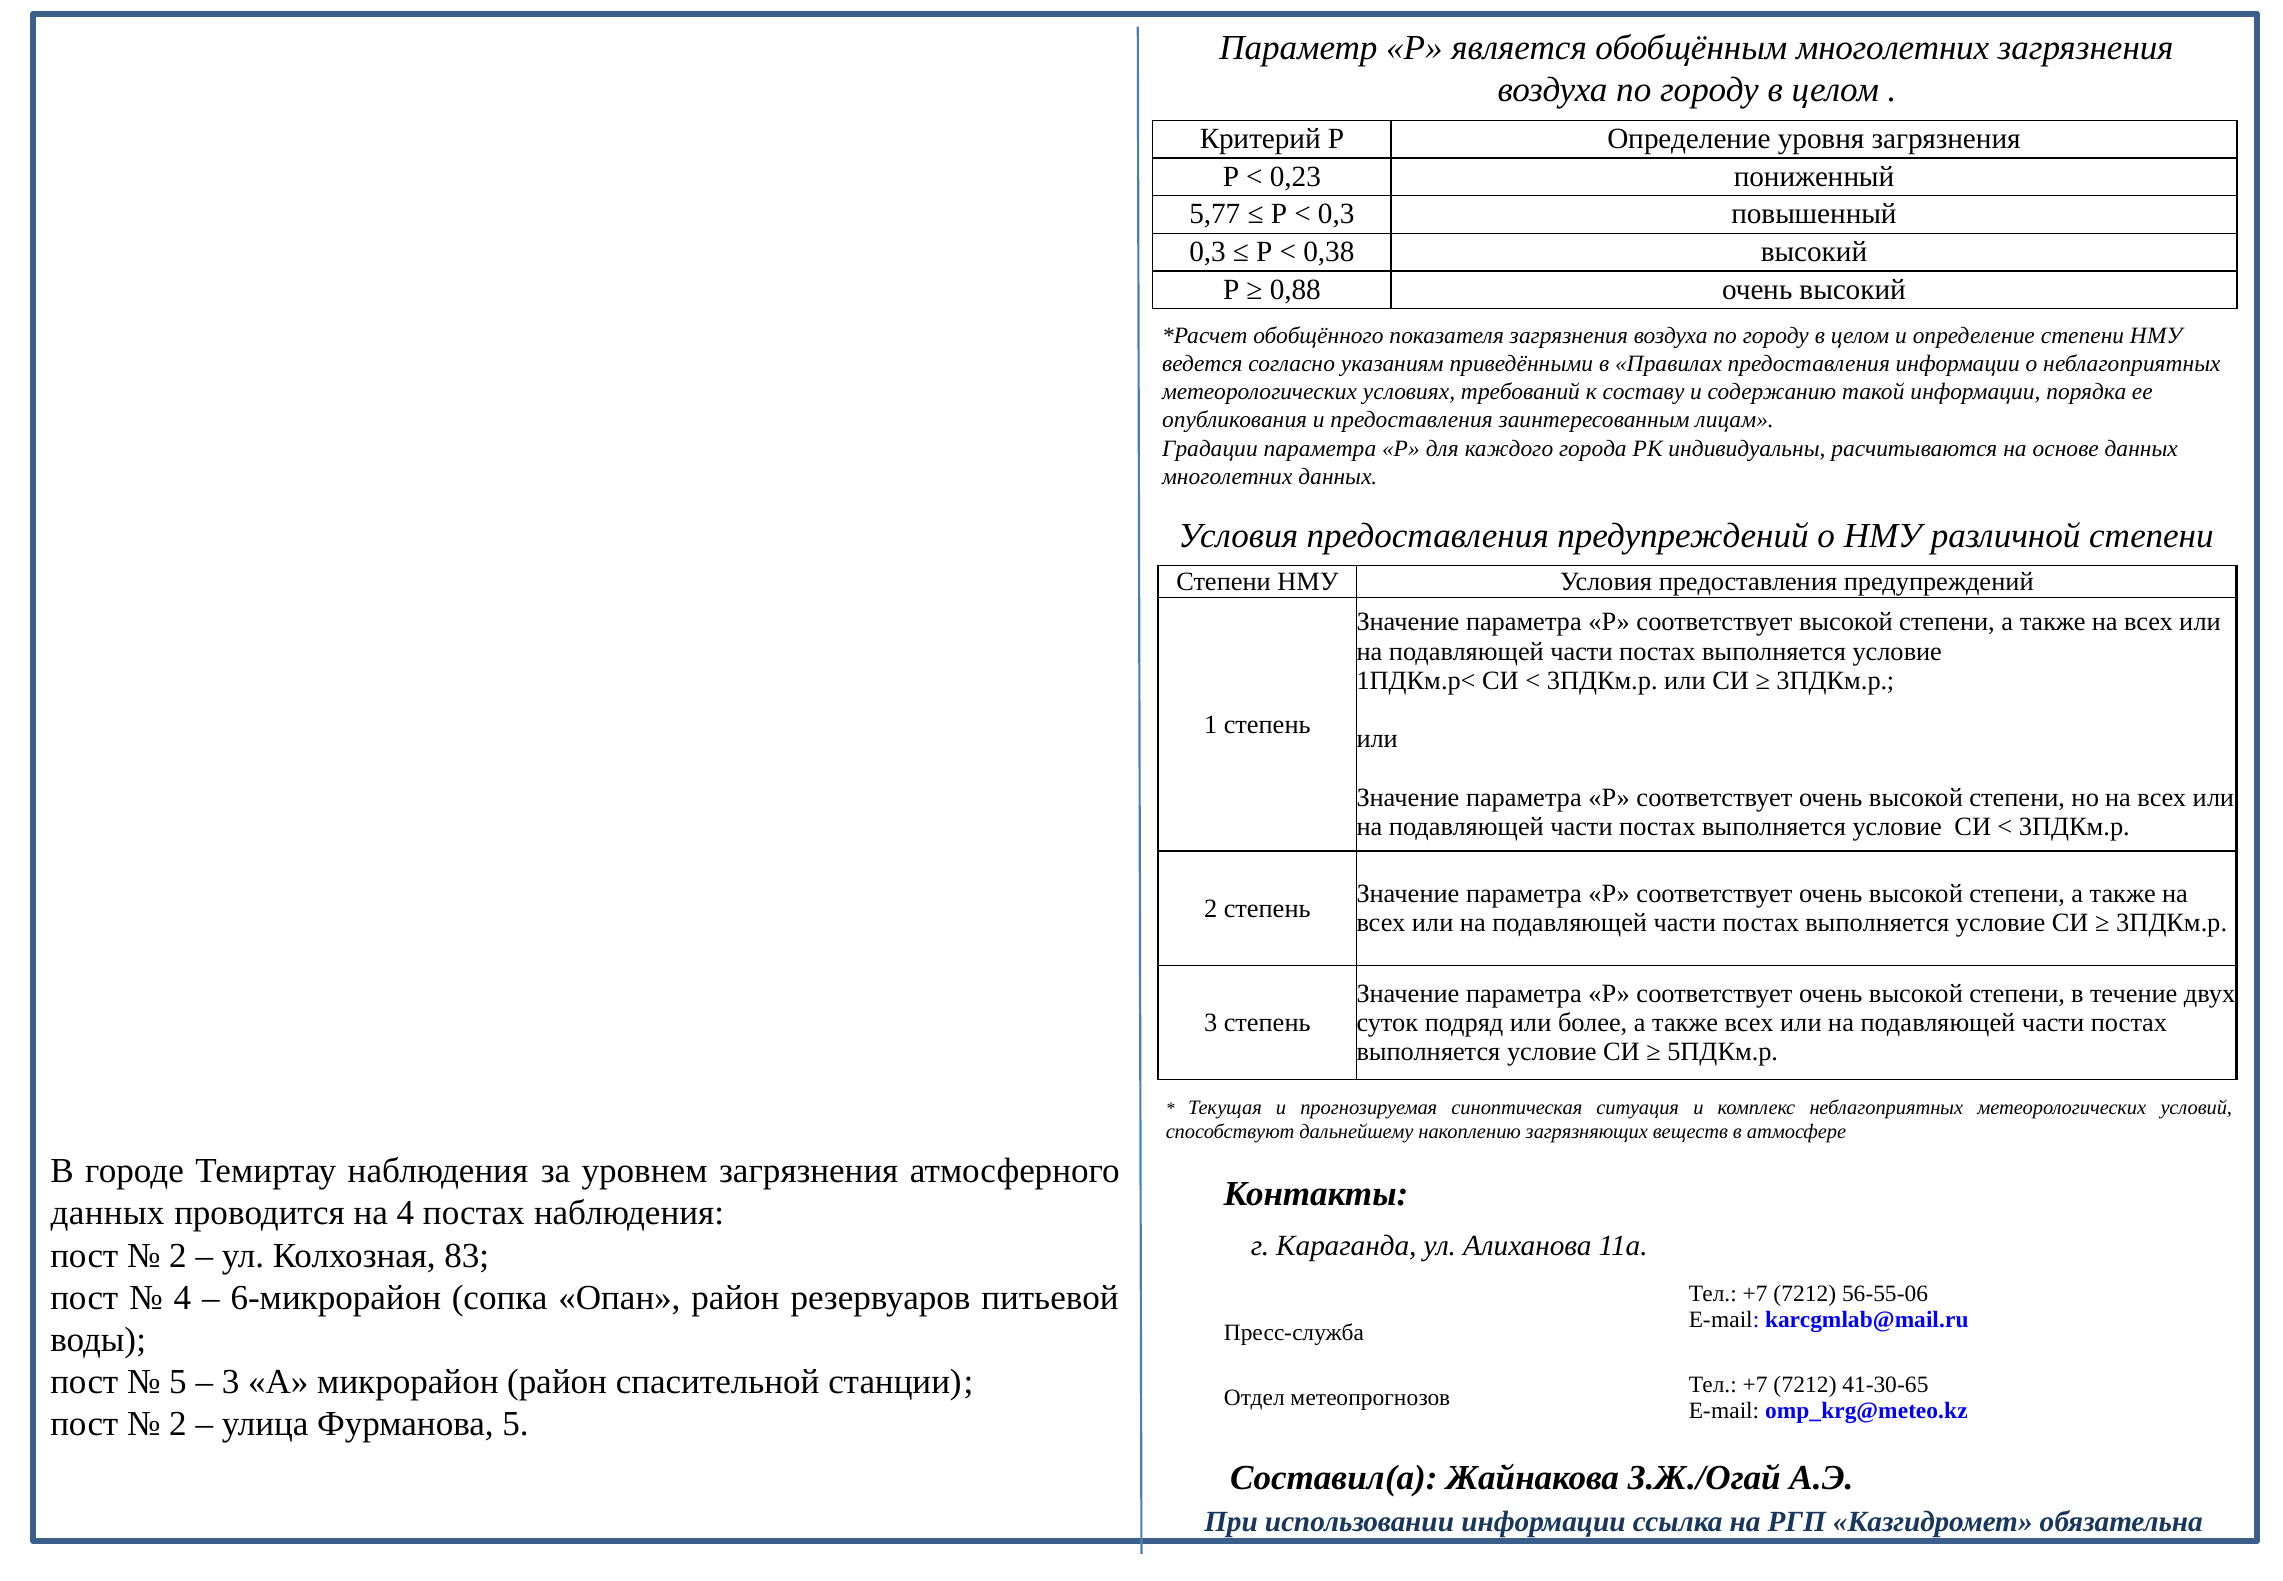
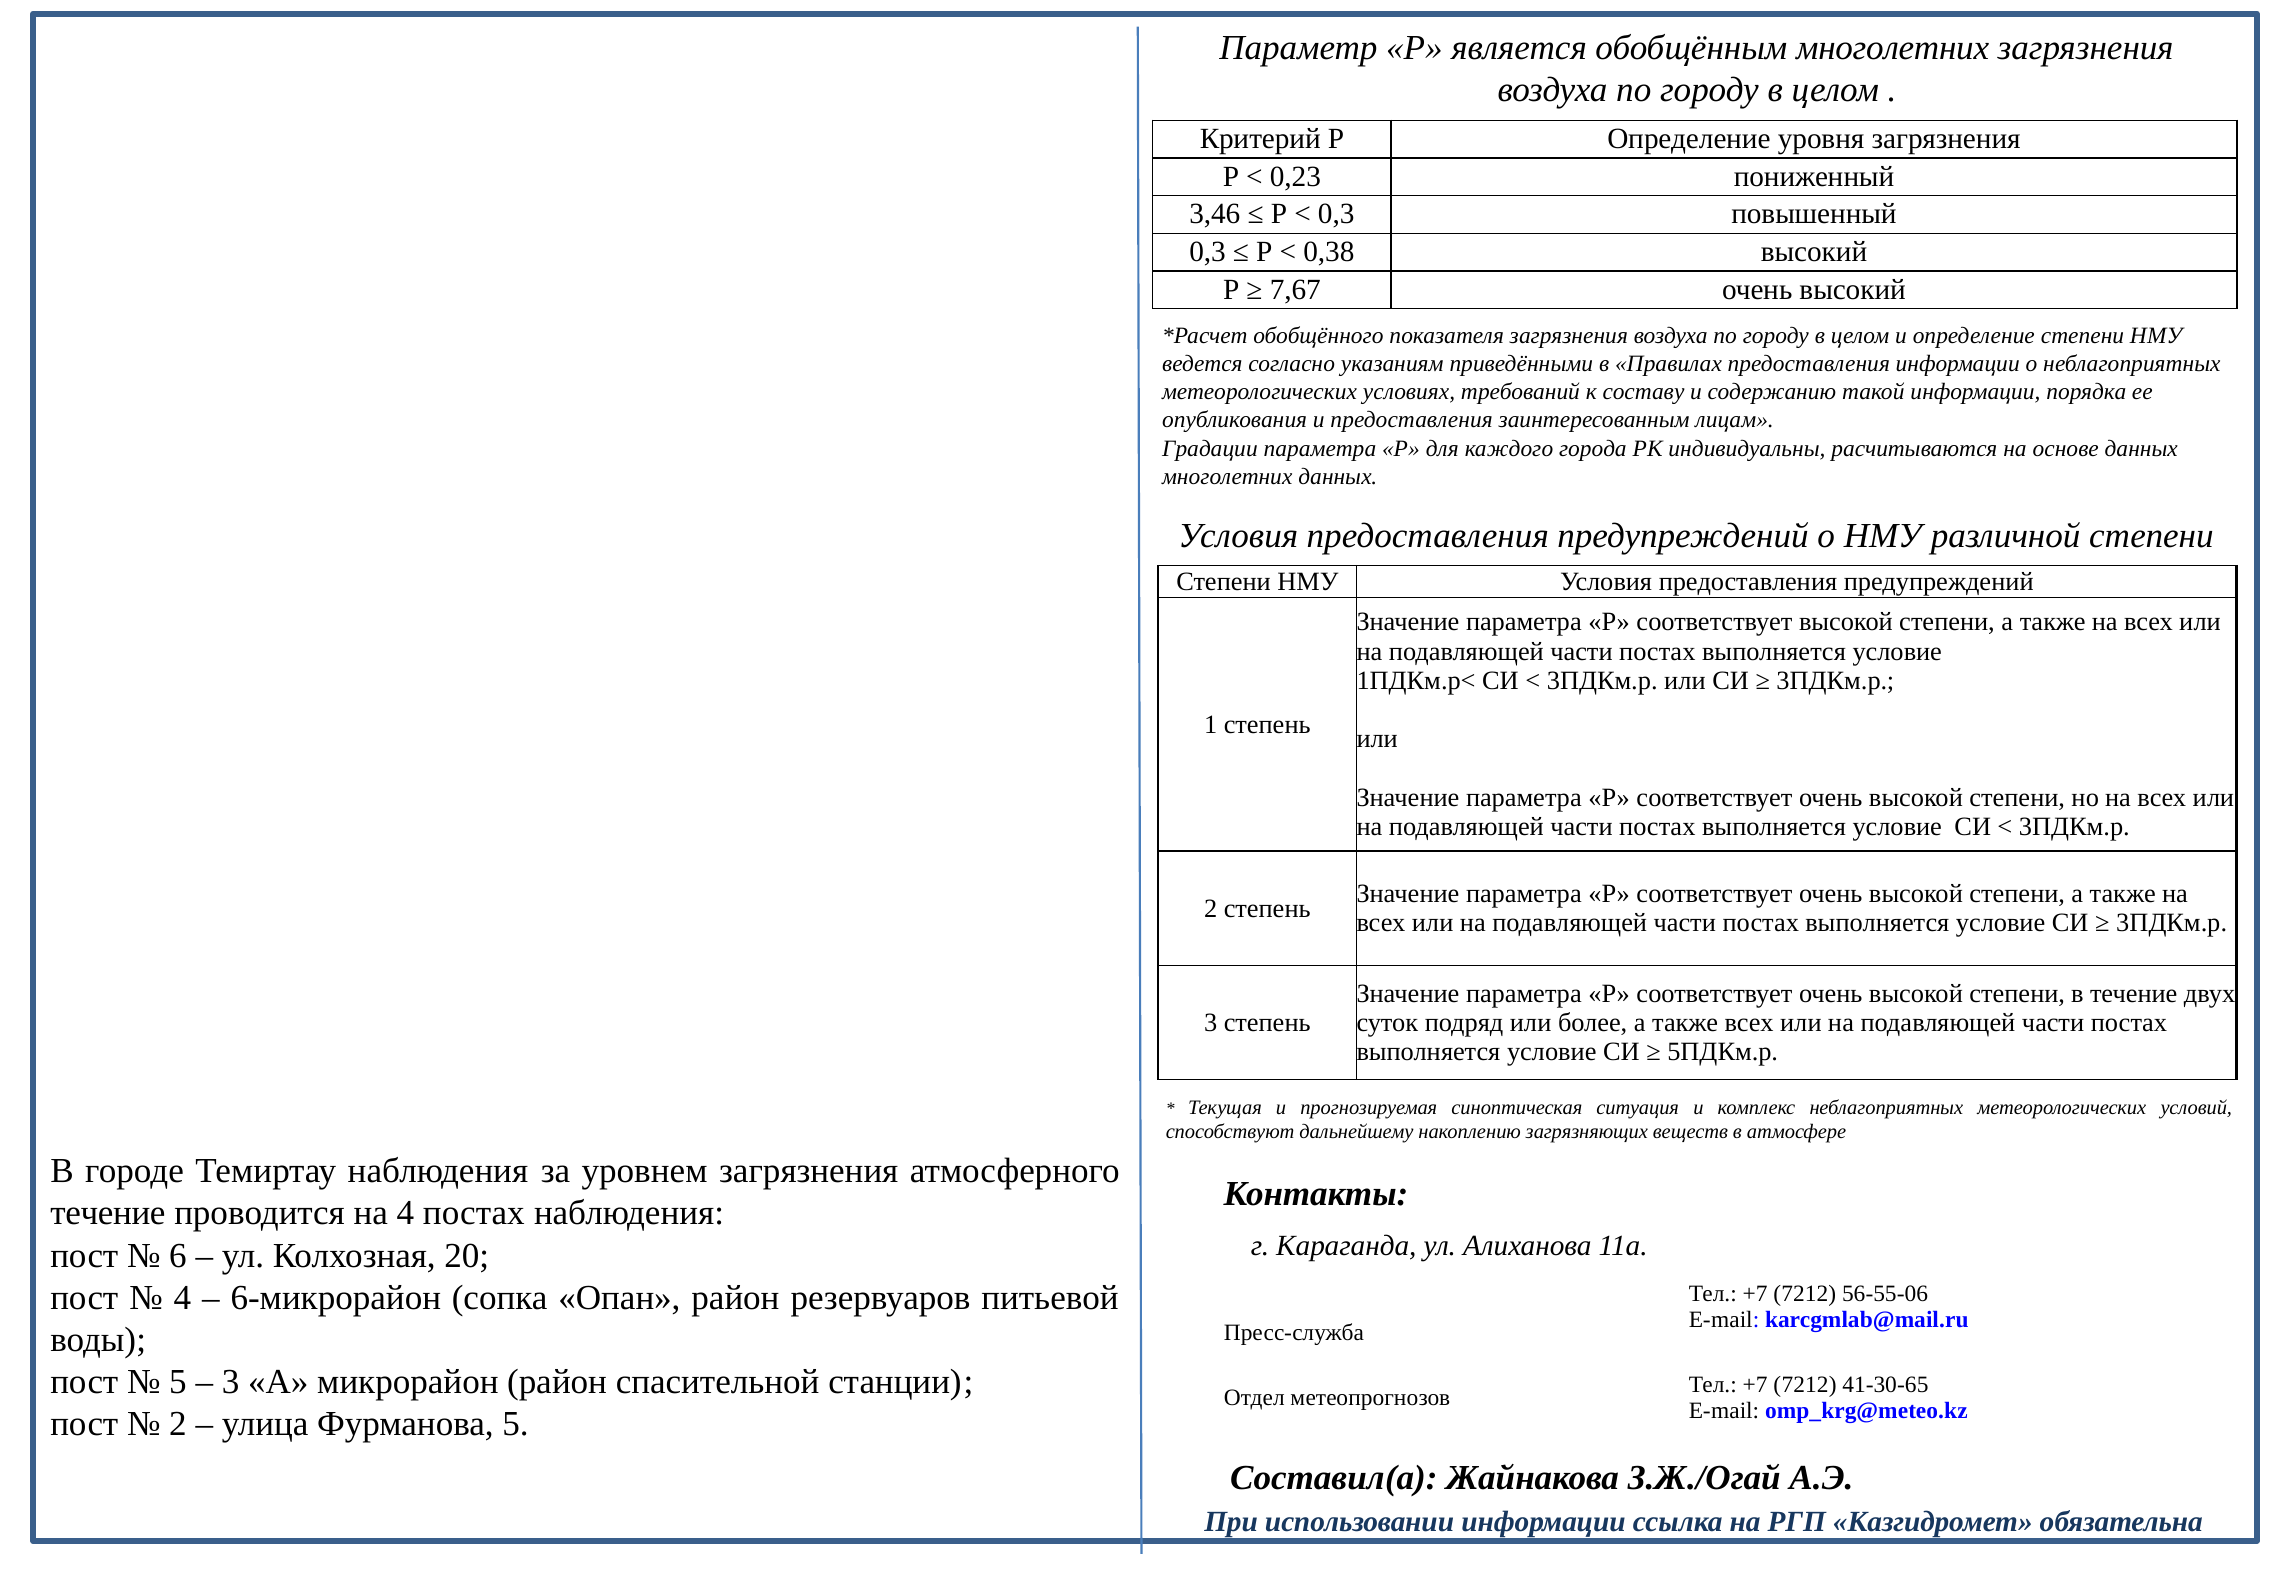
5,77: 5,77 -> 3,46 (1215, 214)
0,88: 0,88 -> 7,67 (1295, 290)
данных: данных -> течение (108, 1213)
2: 2 -> 6 (178, 1255)
83: 83 -> 20 (467, 1255)
